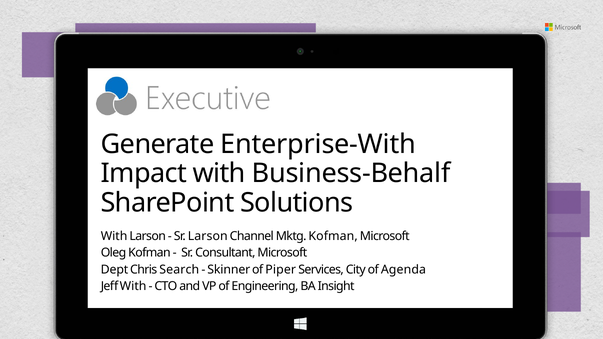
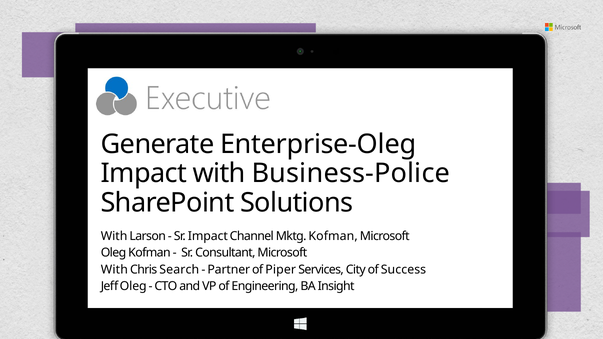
Enterprise-With: Enterprise-With -> Enterprise-Oleg (318, 144)
Business-Behalf: Business-Behalf -> Business-Police (351, 173)
Sr Larson: Larson -> Impact (208, 236)
Dept: Dept -> With (114, 270)
Skinner: Skinner -> Partner (229, 270)
Agenda: Agenda -> Success (403, 270)
Jeff With: With -> Oleg (133, 286)
